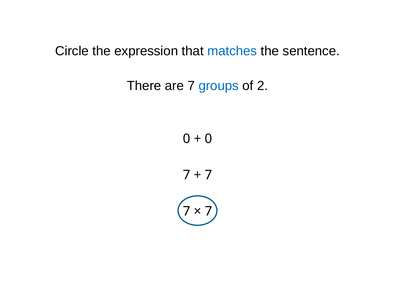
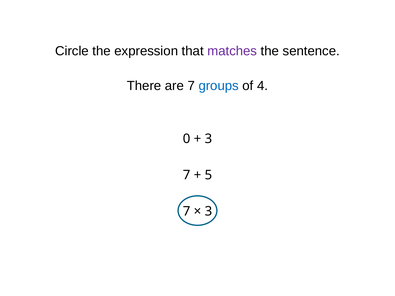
matches colour: blue -> purple (232, 51)
2: 2 -> 4 (263, 86)
0: 0 -> 3 (208, 139)
7: 7 -> 5 (208, 175)
7: 7 -> 3 (208, 212)
